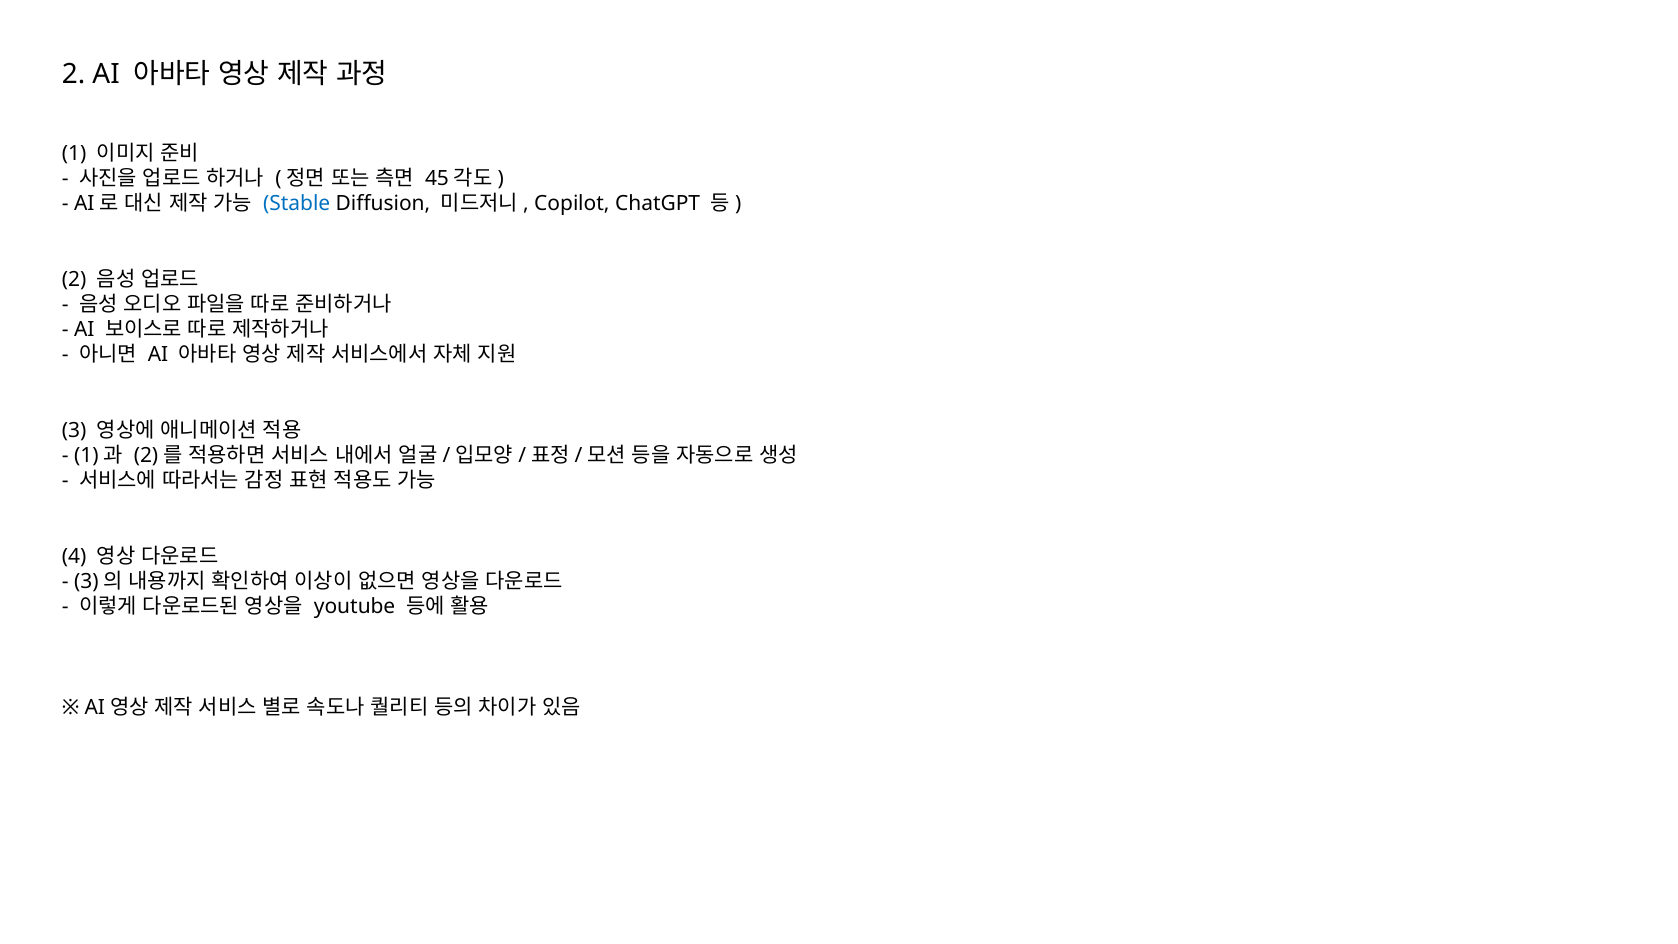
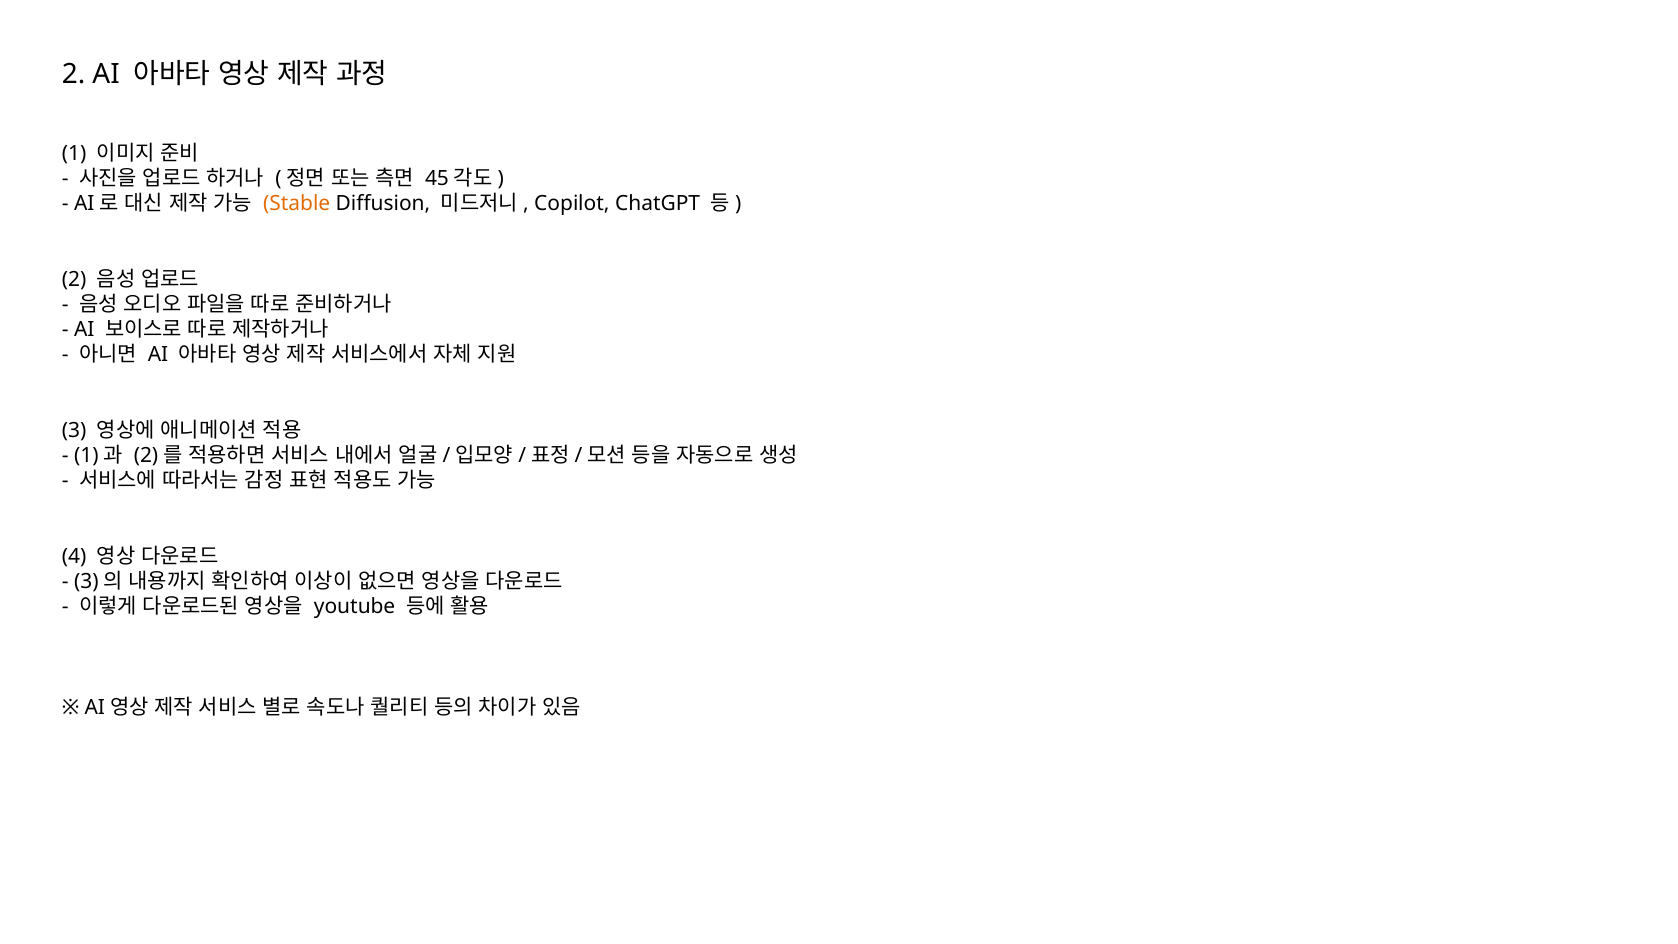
Stable colour: blue -> orange (297, 204)
